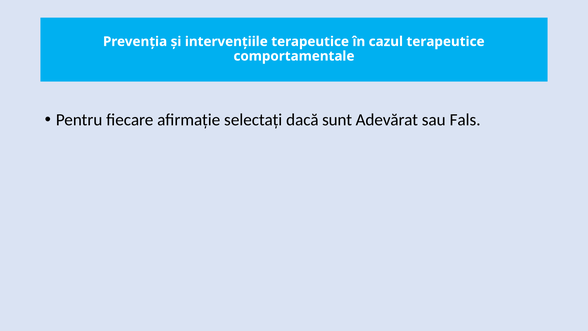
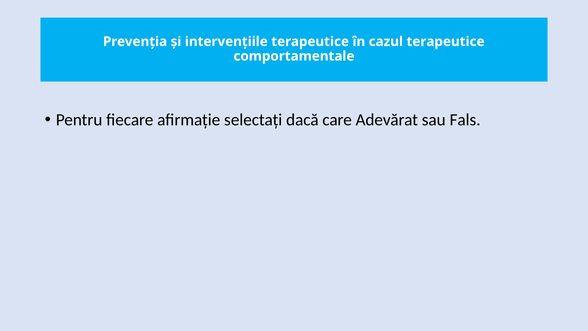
sunt: sunt -> care (337, 120)
